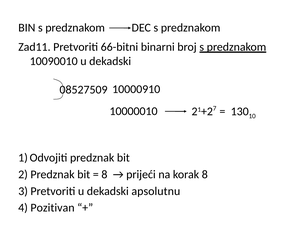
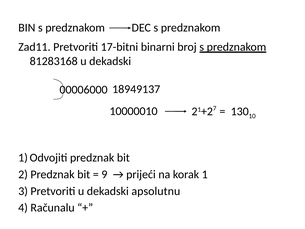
66-bitni: 66-bitni -> 17-bitni (119, 47)
10090010: 10090010 -> 81283168 (54, 61)
10000910: 10000910 -> 18949137 (136, 89)
08527509: 08527509 -> 00006000 (84, 90)
8: 8 -> 9 (104, 174)
korak 8: 8 -> 1 (205, 174)
Pozitivan: Pozitivan -> Računalu (53, 207)
